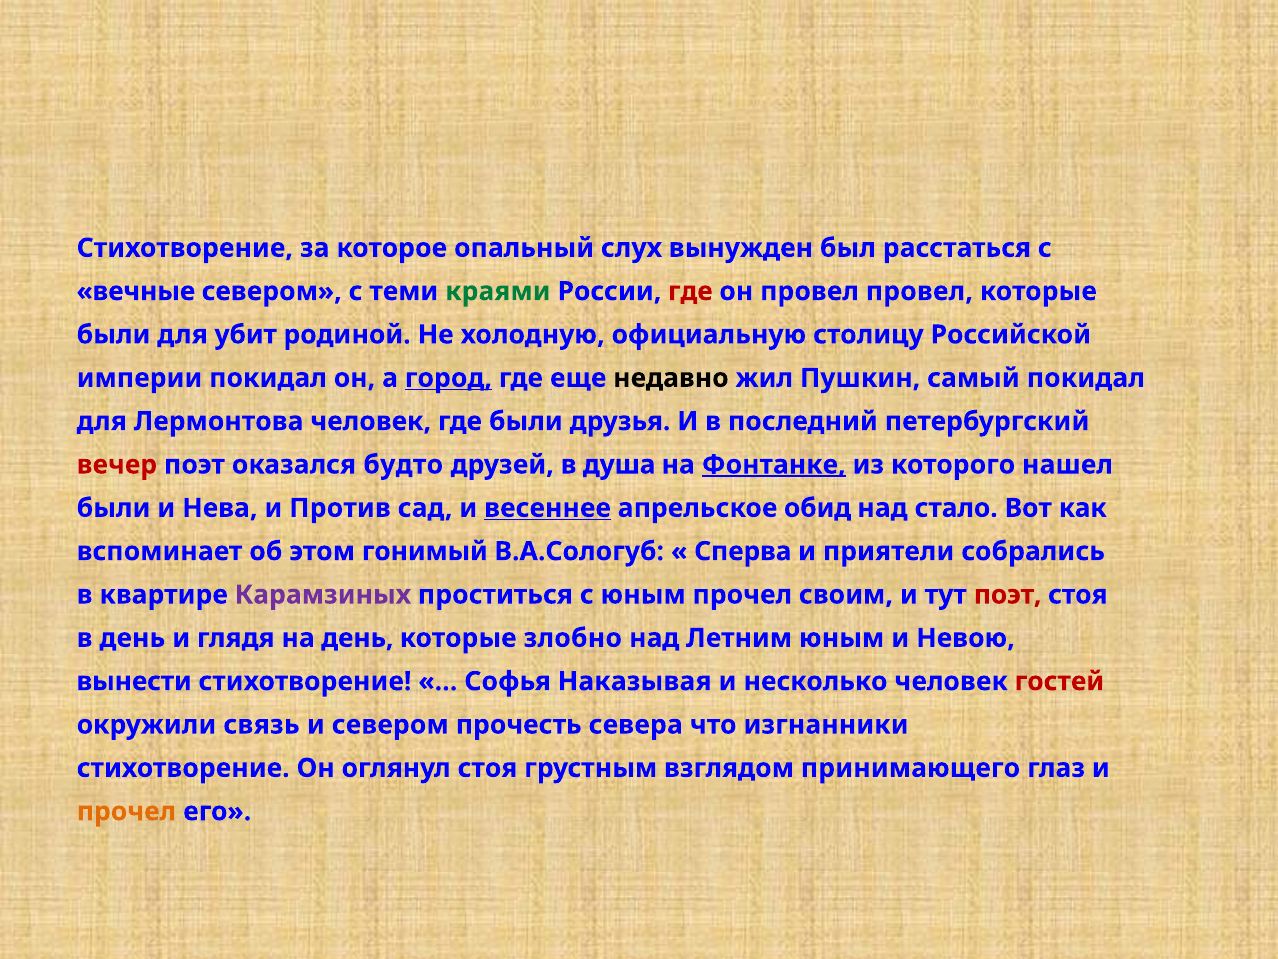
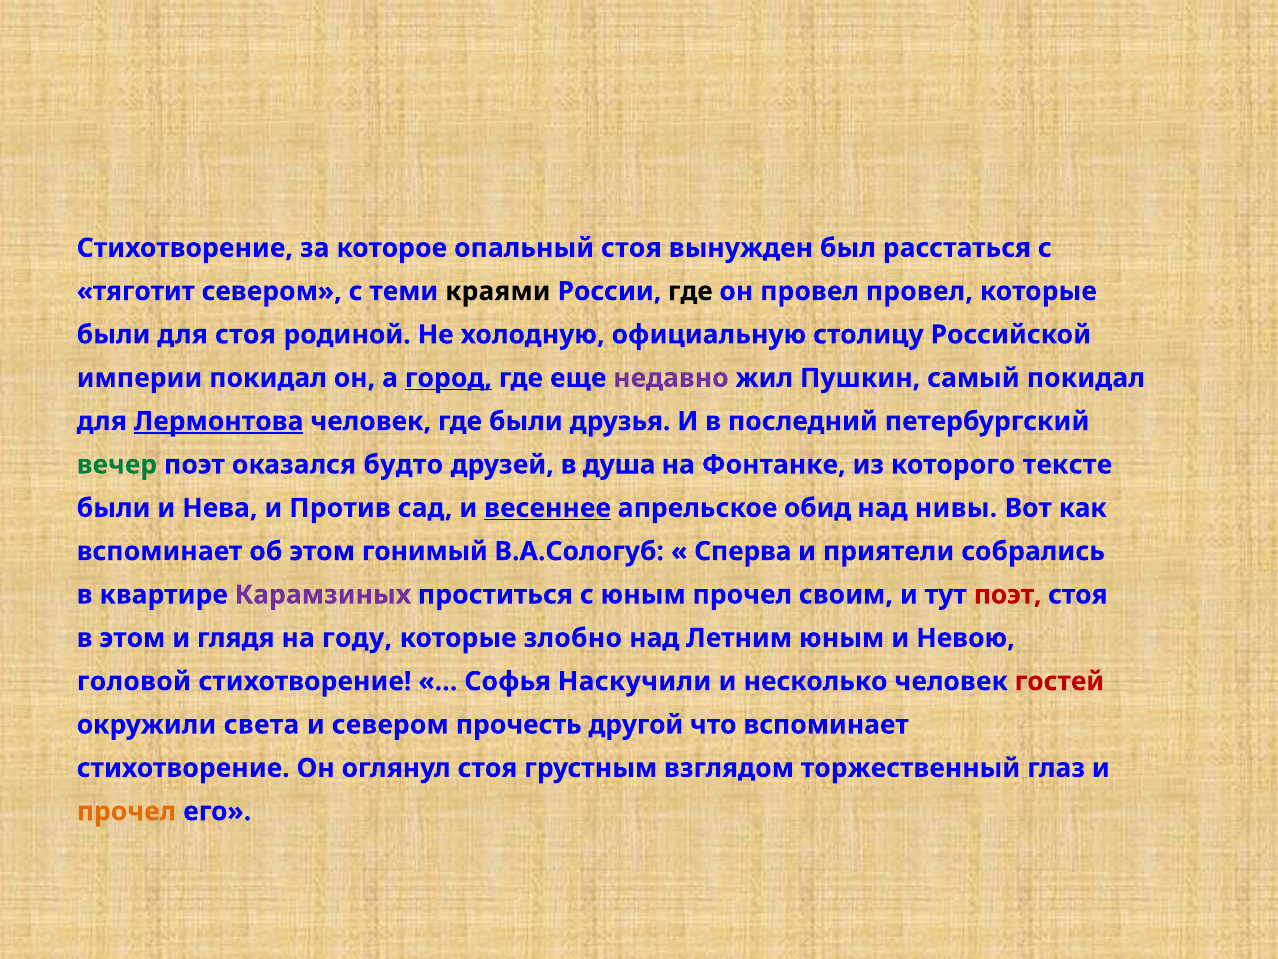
опальный слух: слух -> стоя (631, 248)
вечные: вечные -> тяготит (136, 291)
краями colour: green -> black (498, 291)
где colour: red -> black (690, 291)
для убит: убит -> стоя (245, 335)
недавно colour: black -> purple (671, 378)
Лермонтова underline: none -> present (219, 421)
вечер colour: red -> green (117, 464)
Фонтанке underline: present -> none (774, 464)
нашел: нашел -> тексте (1067, 464)
стало: стало -> нивы (956, 508)
в день: день -> этом (132, 638)
на день: день -> году (357, 638)
вынести: вынести -> головой (134, 681)
Наказывая: Наказывая -> Наскучили (635, 681)
связь: связь -> света (262, 724)
севера: севера -> другой (636, 724)
что изгнанники: изгнанники -> вспоминает (826, 724)
принимающего: принимающего -> торжественный (911, 768)
